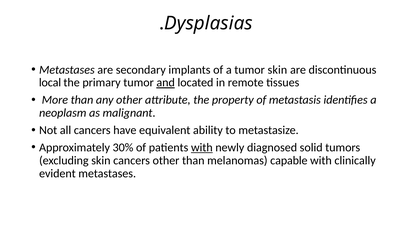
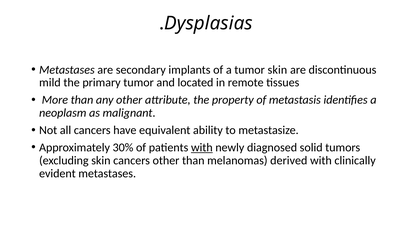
local: local -> mild (50, 83)
and underline: present -> none (166, 83)
capable: capable -> derived (289, 160)
